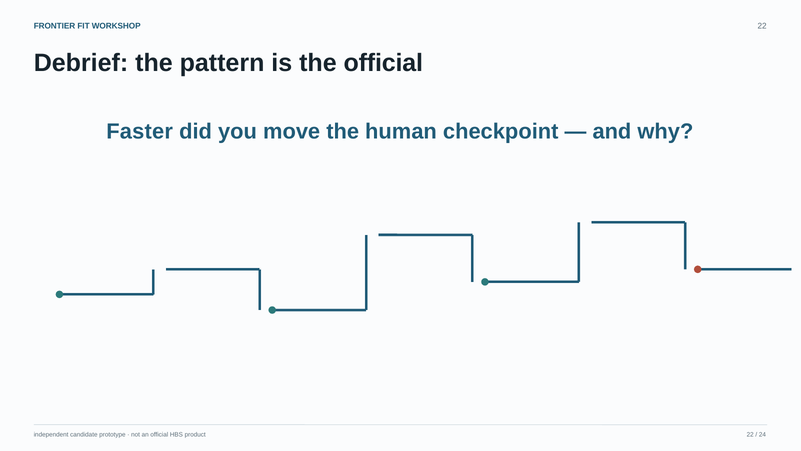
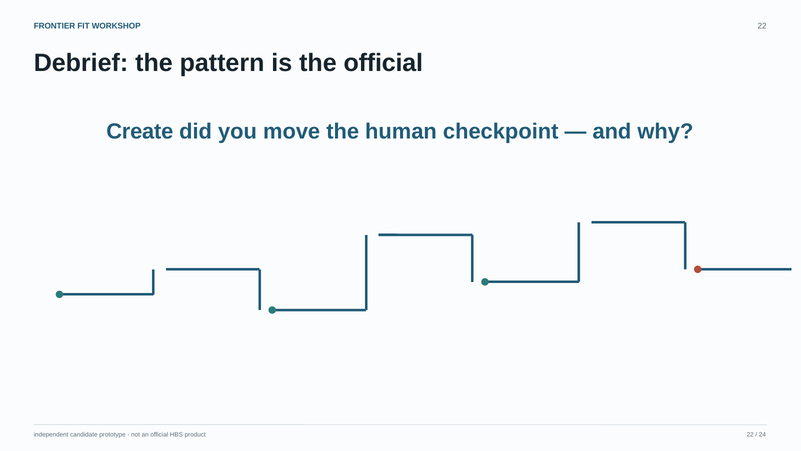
Faster: Faster -> Create (140, 132)
